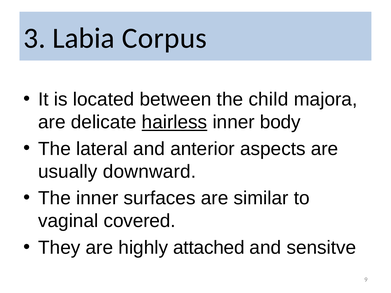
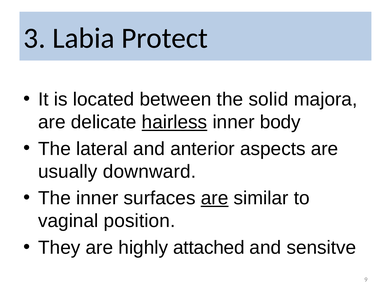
Corpus: Corpus -> Protect (165, 38)
child: child -> solid (268, 99)
are underline: none -> present (215, 198)
covered: covered -> position (140, 221)
